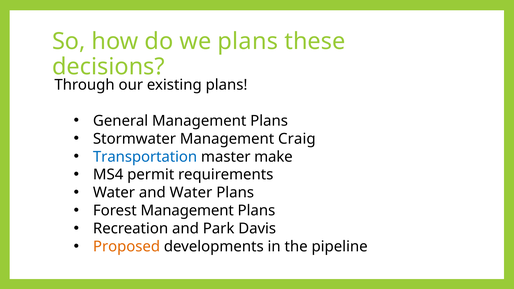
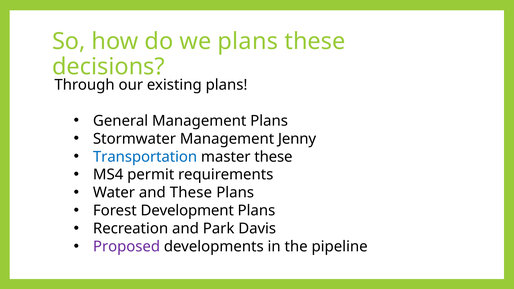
Craig: Craig -> Jenny (297, 139)
master make: make -> these (273, 157)
and Water: Water -> These (191, 193)
Forest Management: Management -> Development (187, 211)
Proposed colour: orange -> purple (127, 247)
